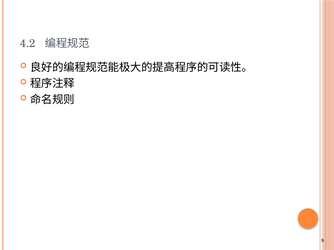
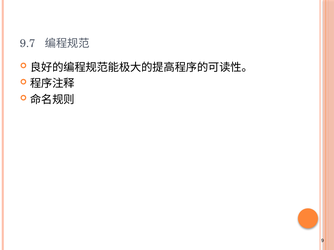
4.2: 4.2 -> 9.7 (28, 44)
